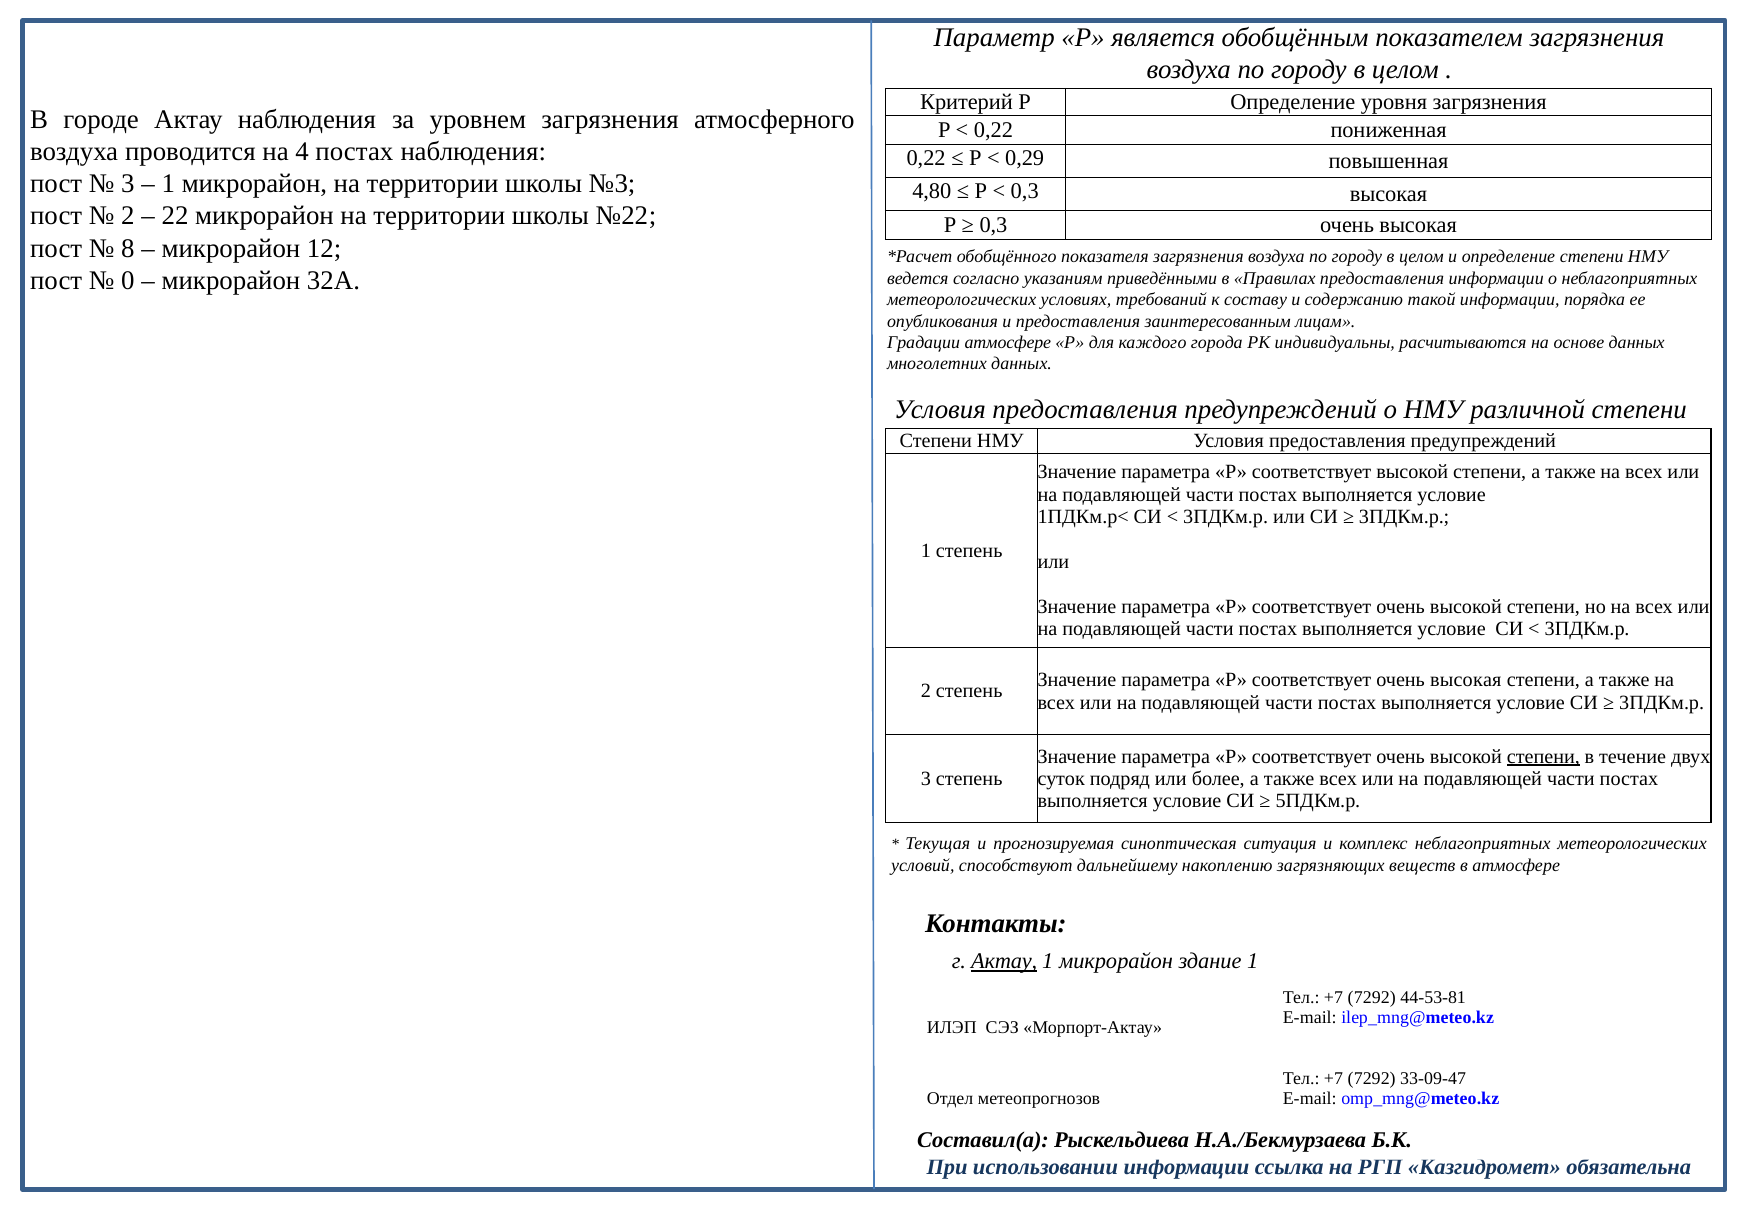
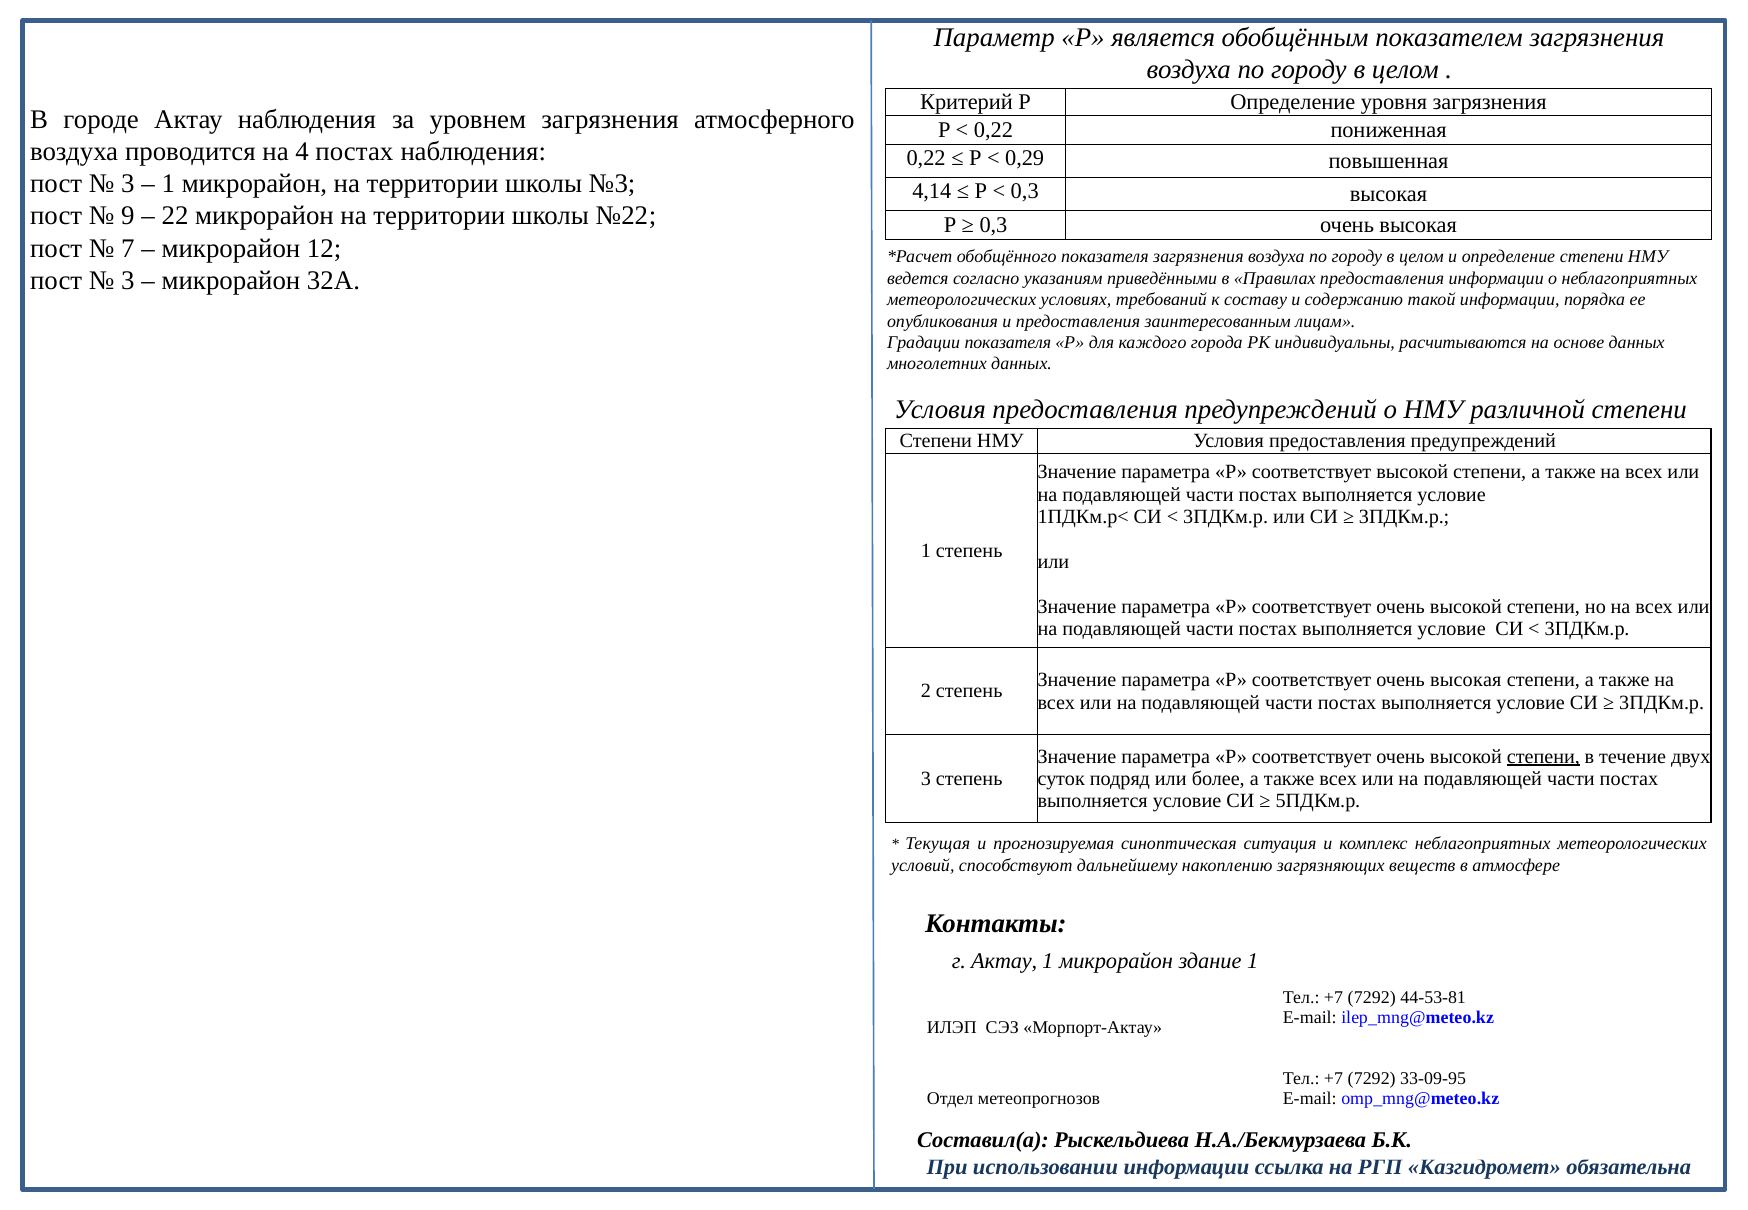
4,80: 4,80 -> 4,14 (932, 192)
2: 2 -> 9 (128, 216)
8: 8 -> 7 (128, 248)
0: 0 -> 3 (128, 281)
Градации атмосфере: атмосфере -> показателя (1008, 343)
Актау underline: present -> none (1004, 962)
33-09-47: 33-09-47 -> 33-09-95 (1433, 1079)
